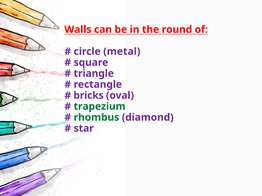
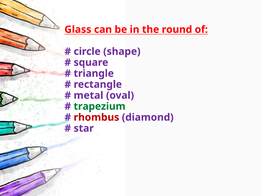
Walls: Walls -> Glass (78, 30)
metal: metal -> shape (122, 52)
bricks: bricks -> metal (88, 96)
rhombus colour: green -> red (96, 118)
